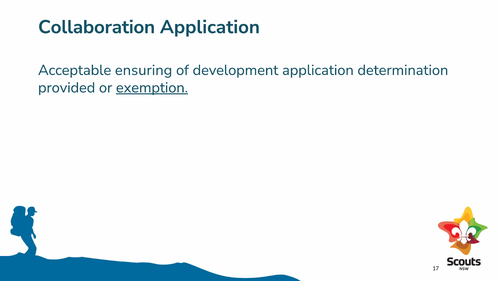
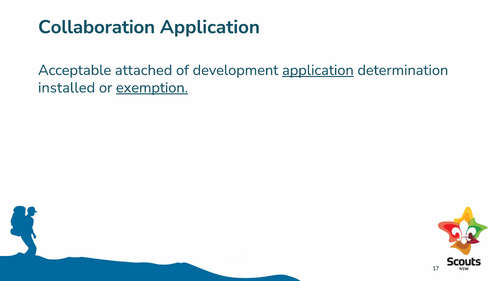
ensuring: ensuring -> attached (144, 70)
application underline: none -> present (318, 70)
provided: provided -> installed (67, 88)
